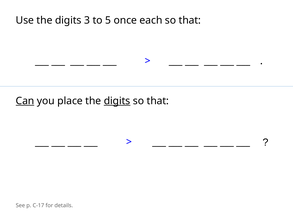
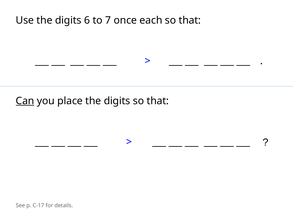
3: 3 -> 6 (87, 20)
5: 5 -> 7 (108, 20)
digits underline: present -> none (117, 101)
